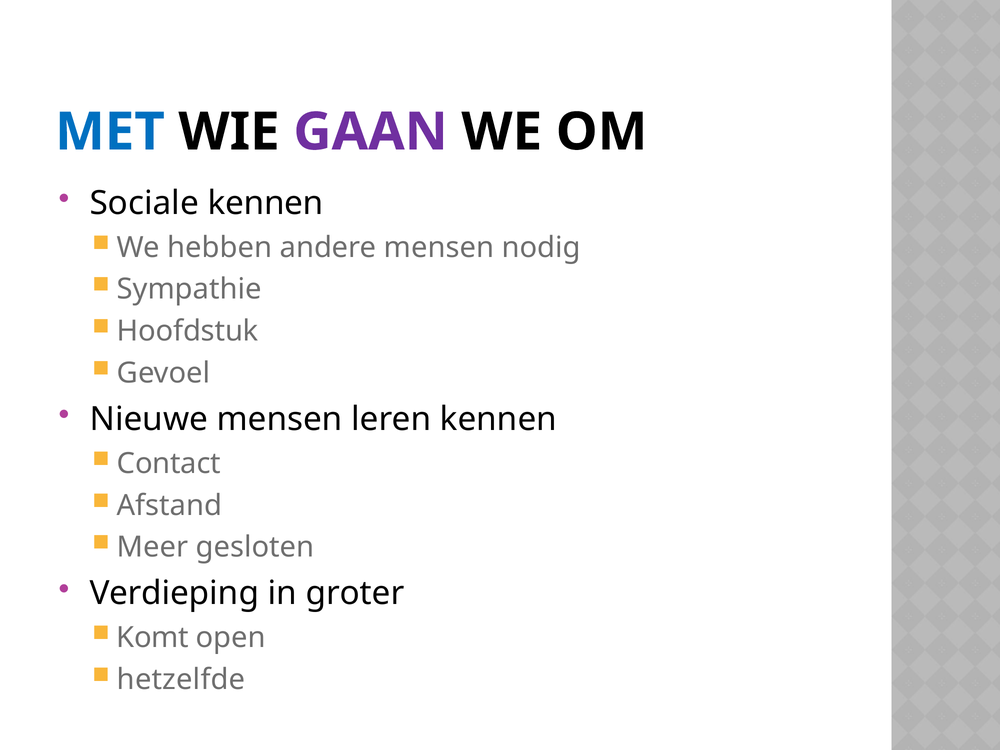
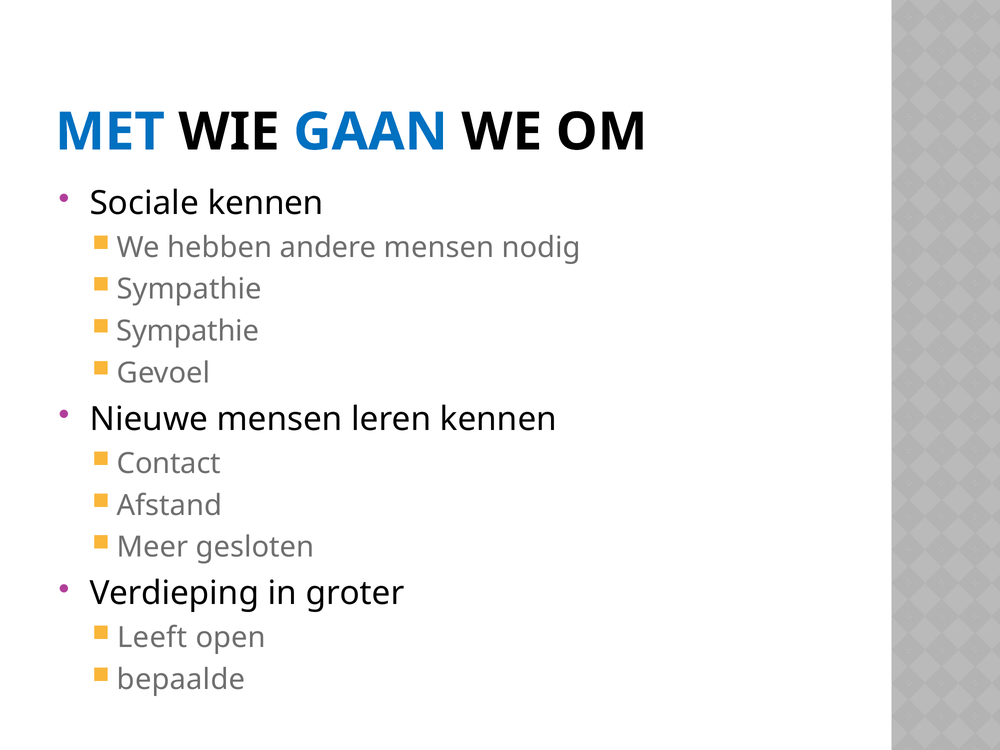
GAAN colour: purple -> blue (371, 132)
Hoofdstuk: Hoofdstuk -> Sympathie (188, 331)
Komt: Komt -> Leeft (152, 638)
hetzelfde: hetzelfde -> bepaalde (181, 680)
